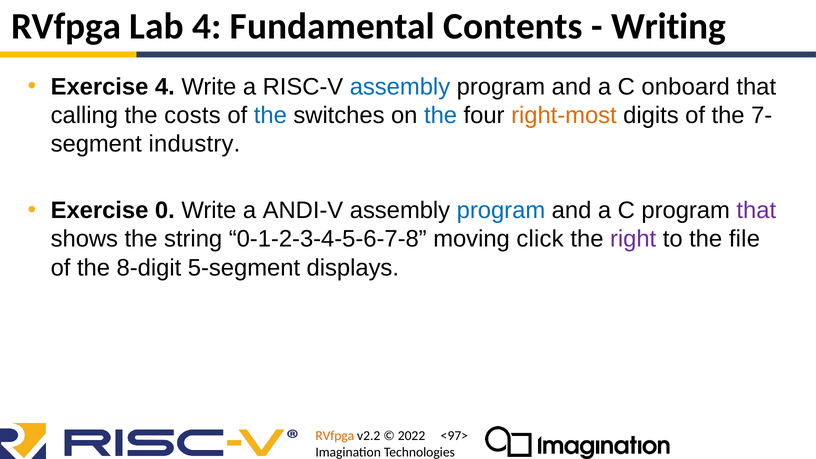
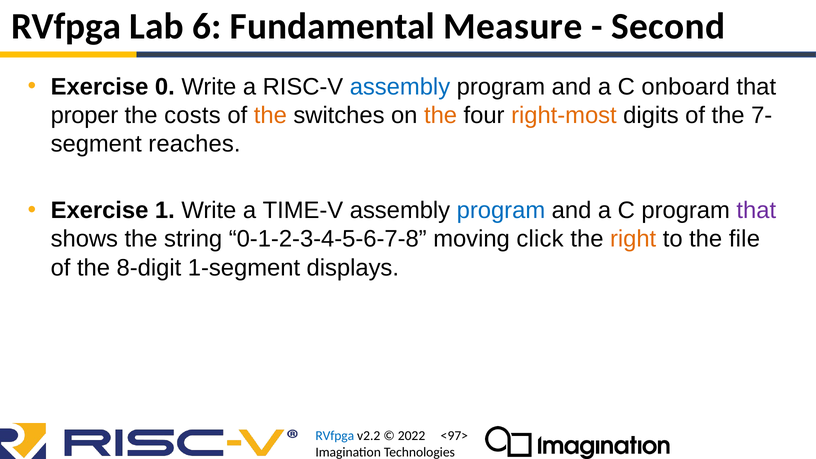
Lab 4: 4 -> 6 (207, 27)
Contents: Contents -> Measure (513, 27)
Writing: Writing -> Second (668, 27)
Exercise 4: 4 -> 0 (165, 87)
calling: calling -> proper (84, 115)
the colour: blue -> orange (270, 115)
the colour: blue -> orange (441, 115)
industry: industry -> reaches (194, 144)
0: 0 -> 1 (165, 211)
ANDI-V: ANDI-V -> TIME-V (303, 211)
right colour: purple -> orange (633, 239)
5-segment: 5-segment -> 1-segment (244, 268)
RVfpga colour: orange -> blue (335, 436)
